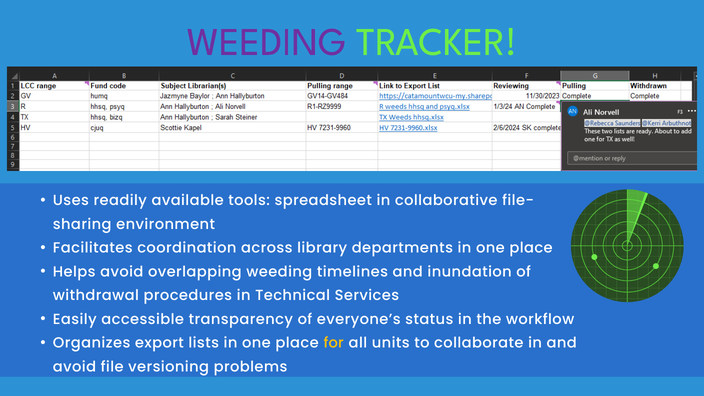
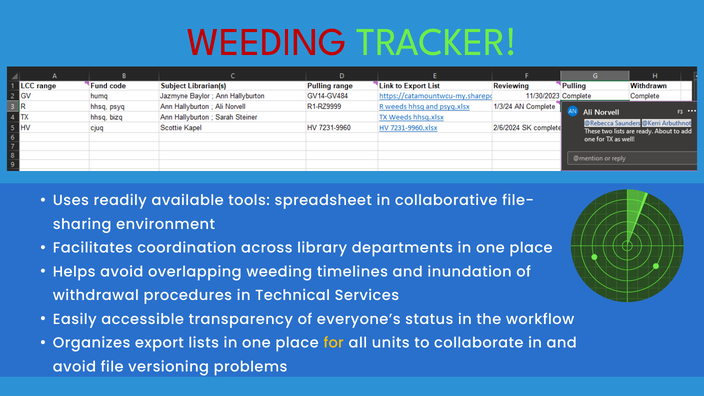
WEEDING colour: purple -> red (266, 42)
